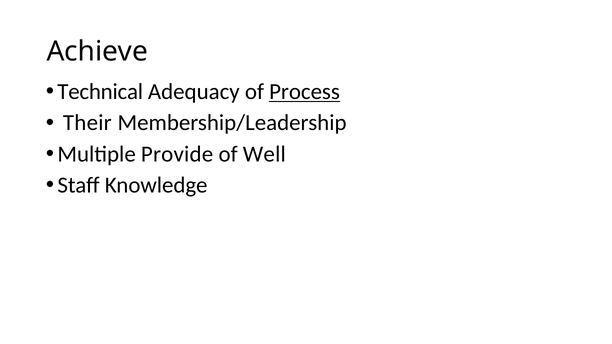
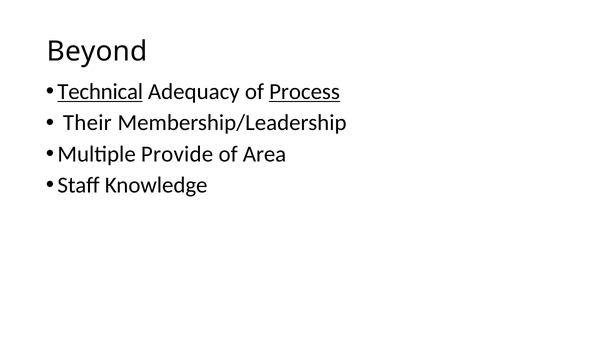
Achieve: Achieve -> Beyond (97, 51)
Technical underline: none -> present (100, 92)
Well: Well -> Area (265, 154)
